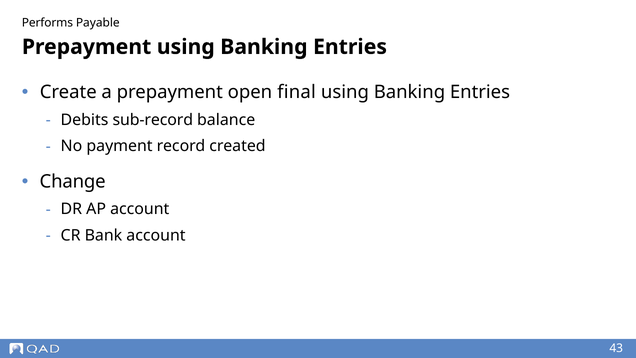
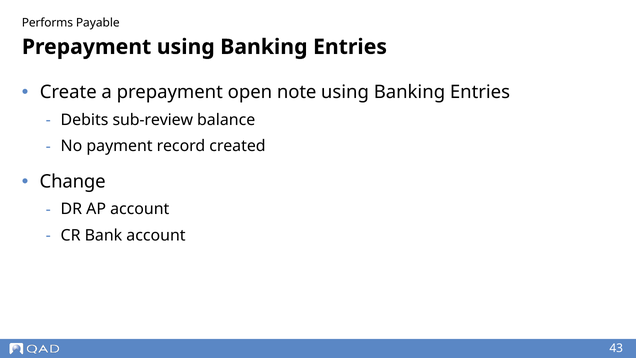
final: final -> note (297, 92)
sub-record: sub-record -> sub-review (153, 120)
